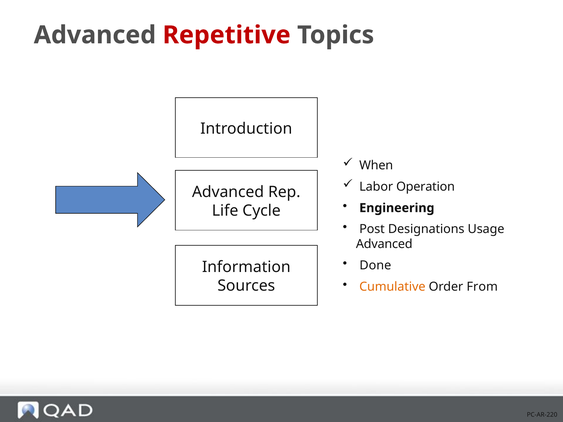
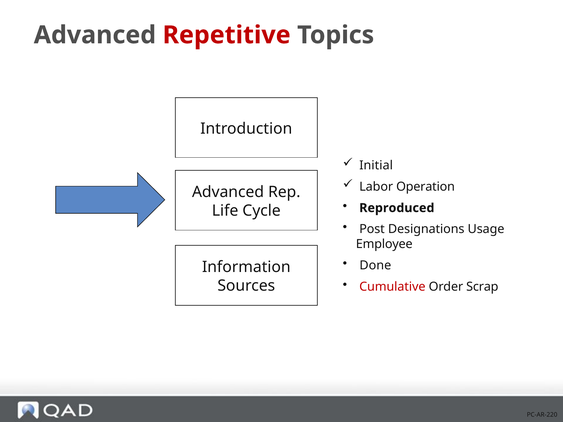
When: When -> Initial (376, 166)
Engineering: Engineering -> Reproduced (397, 208)
Advanced: Advanced -> Employee (384, 244)
Cumulative colour: orange -> red (392, 287)
From: From -> Scrap (482, 287)
